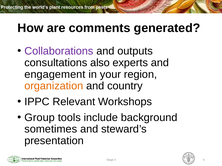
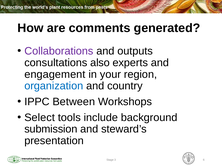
organization colour: orange -> blue (54, 86)
Relevant: Relevant -> Between (74, 102)
Group: Group -> Select (40, 118)
sometimes: sometimes -> submission (51, 129)
